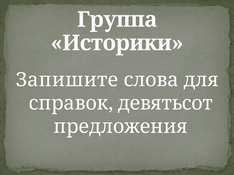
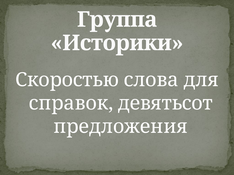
Запишите: Запишите -> Скоростью (67, 80)
